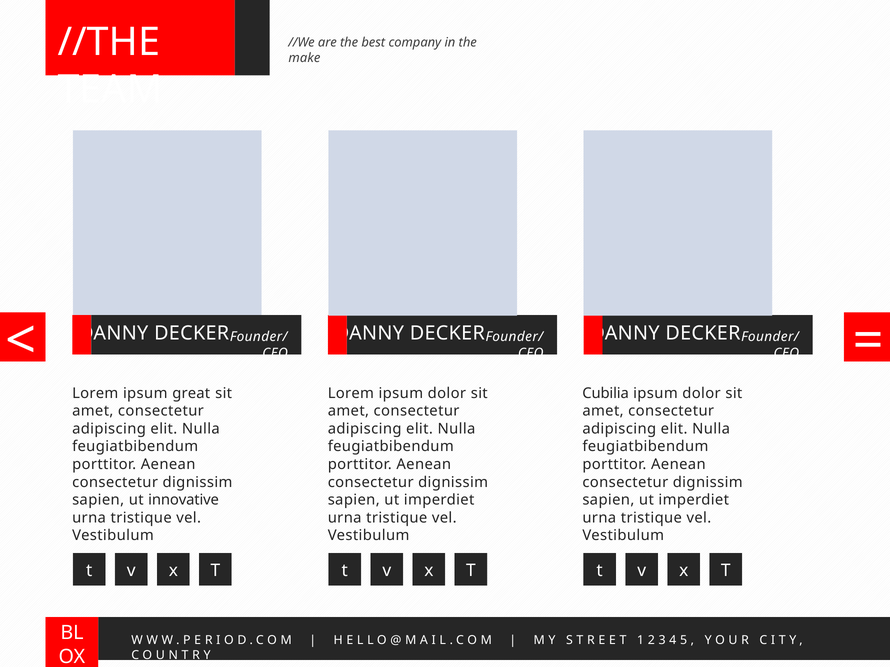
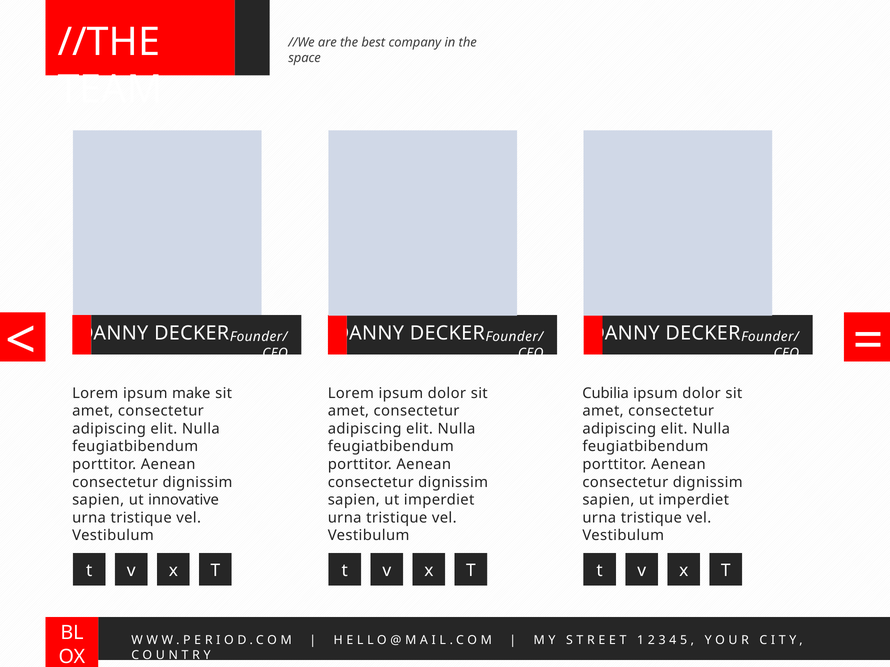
make: make -> space (305, 58)
great: great -> make (191, 394)
